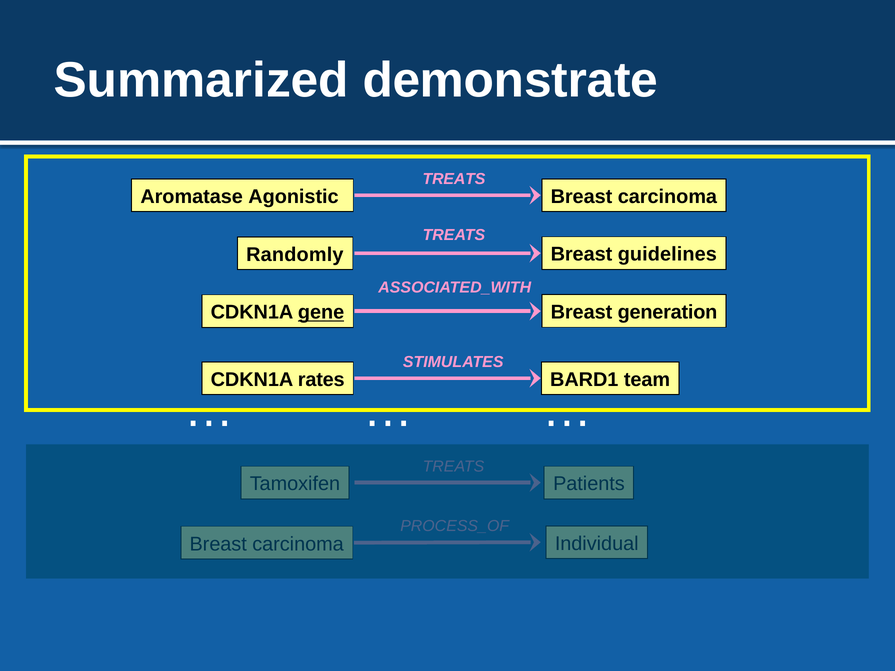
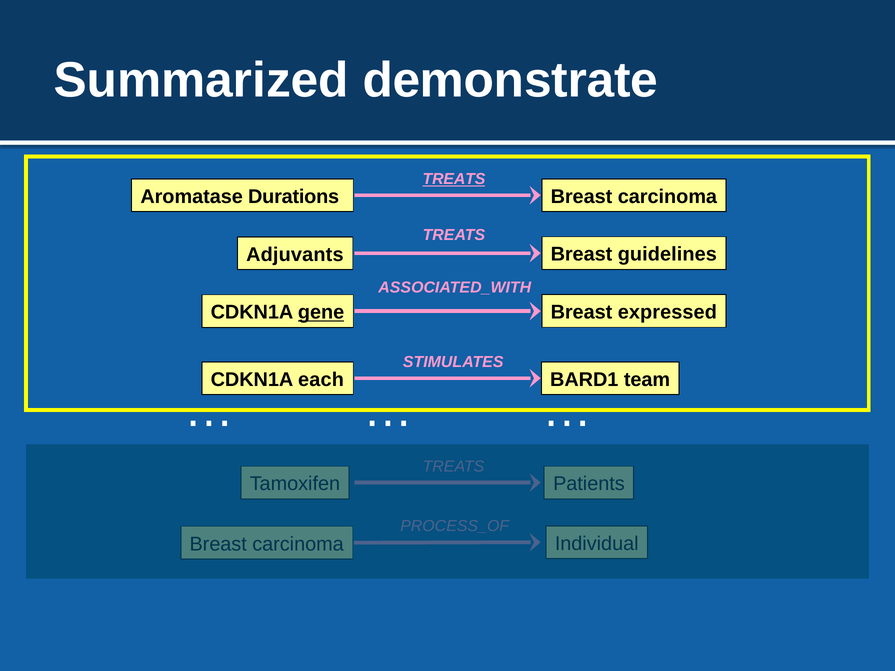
TREATS underline: none -> present (454, 179)
Agonistic: Agonistic -> Durations (294, 197)
Randomly: Randomly -> Adjuvants (295, 255)
generation: generation -> expressed (667, 312)
rates: rates -> each (321, 380)
